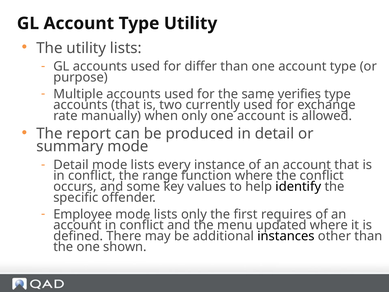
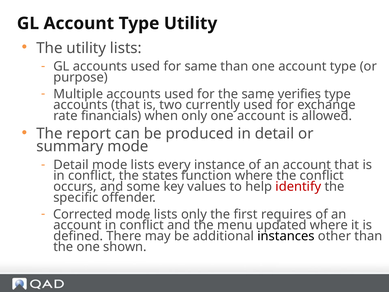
for differ: differ -> same (201, 66)
manually: manually -> financials (111, 116)
range: range -> states (160, 176)
identify colour: black -> red (298, 186)
Employee: Employee -> Corrected (83, 214)
